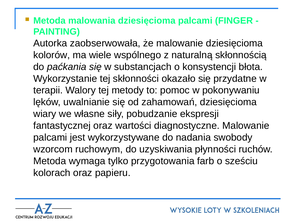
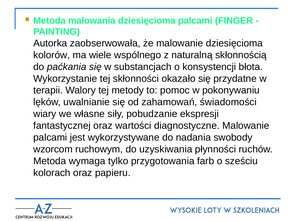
zahamowań dziesięcioma: dziesięcioma -> świadomości (228, 102)
